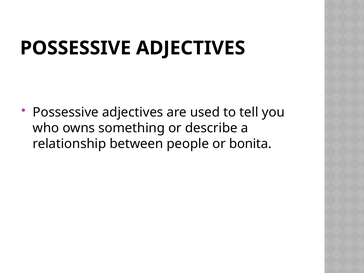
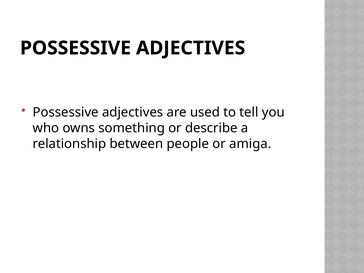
bonita: bonita -> amiga (250, 144)
